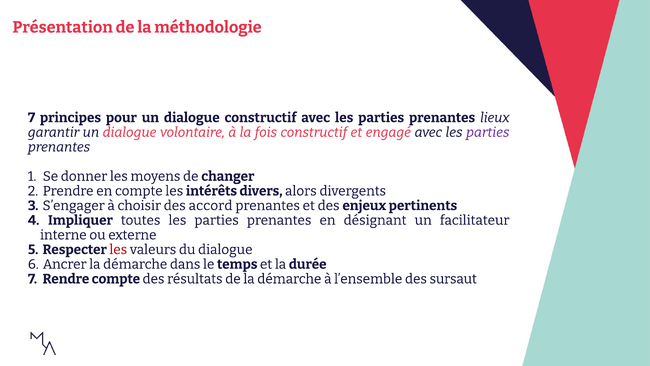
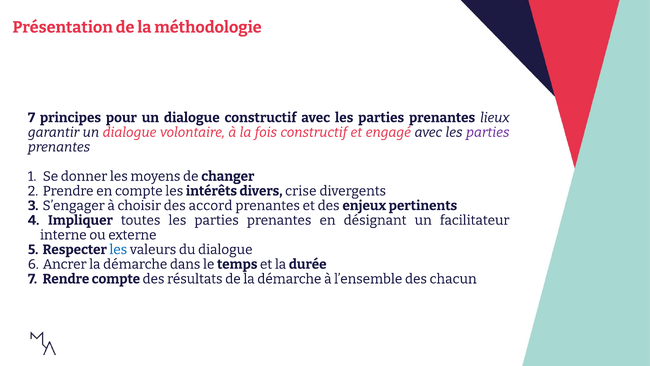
alors: alors -> crise (301, 191)
les colour: red -> blue (118, 249)
sursaut: sursaut -> chacun (453, 279)
